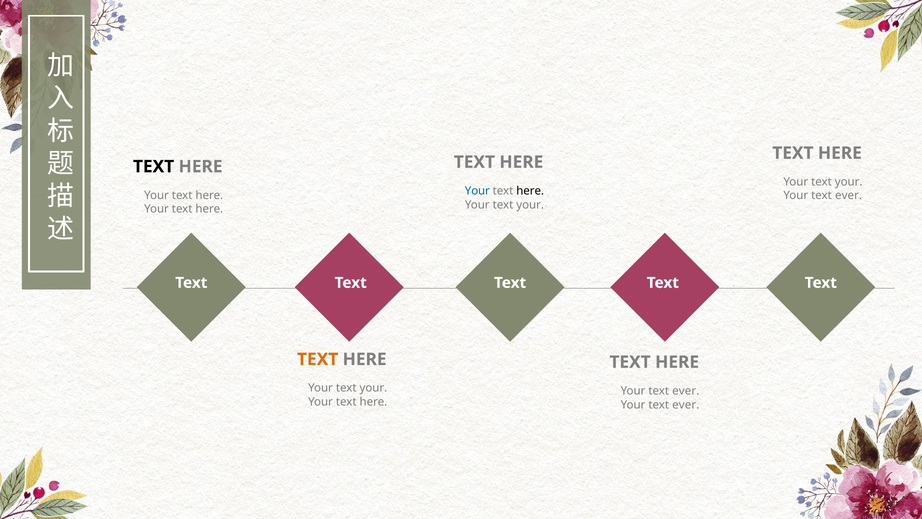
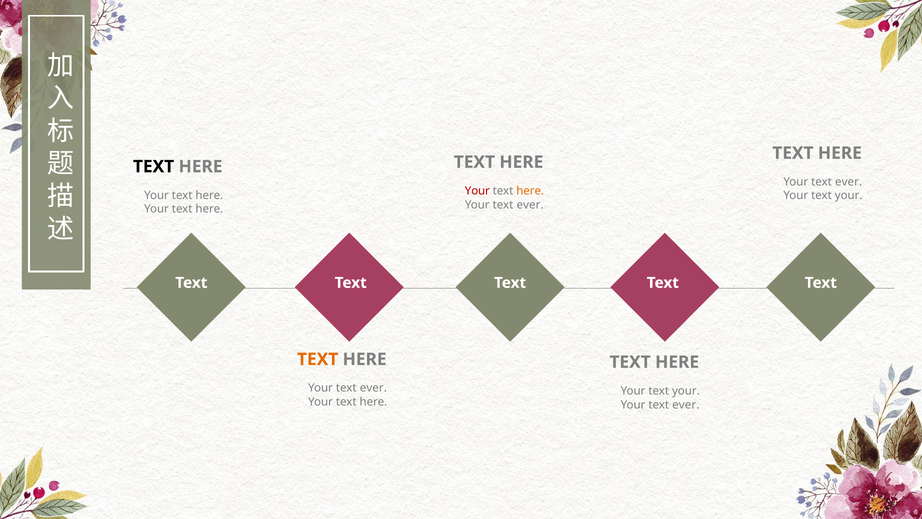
your: your -> ever (849, 182)
Your colour: blue -> red (477, 191)
here colour: black -> orange (530, 191)
ever: ever -> your (849, 196)
your: your -> ever (530, 205)
your: your -> ever (373, 388)
ever: ever -> your (686, 391)
